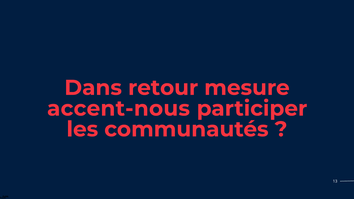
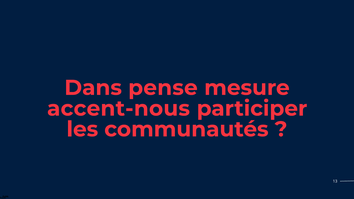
retour: retour -> pense (163, 88)
